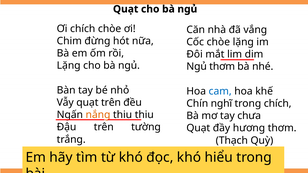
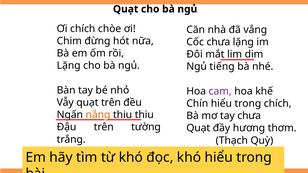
Cốc chòe: chòe -> chưa (218, 42)
Ngủ thơm: thơm -> tiếng (222, 67)
cam colour: blue -> purple (220, 91)
Chín nghĩ: nghĩ -> hiểu (221, 104)
